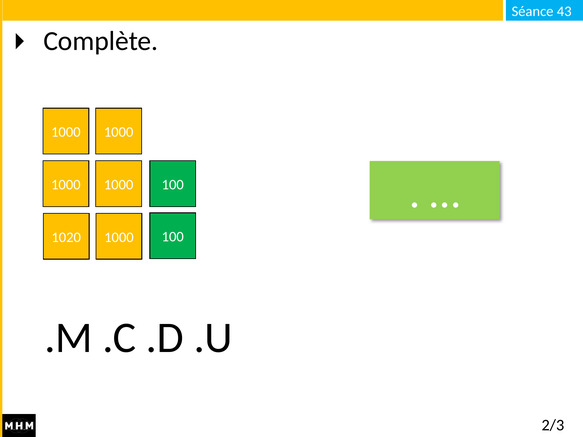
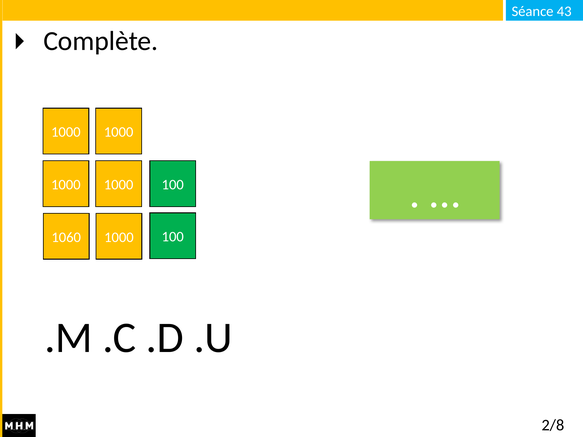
1020: 1020 -> 1060 (66, 237)
2/3: 2/3 -> 2/8 (553, 425)
